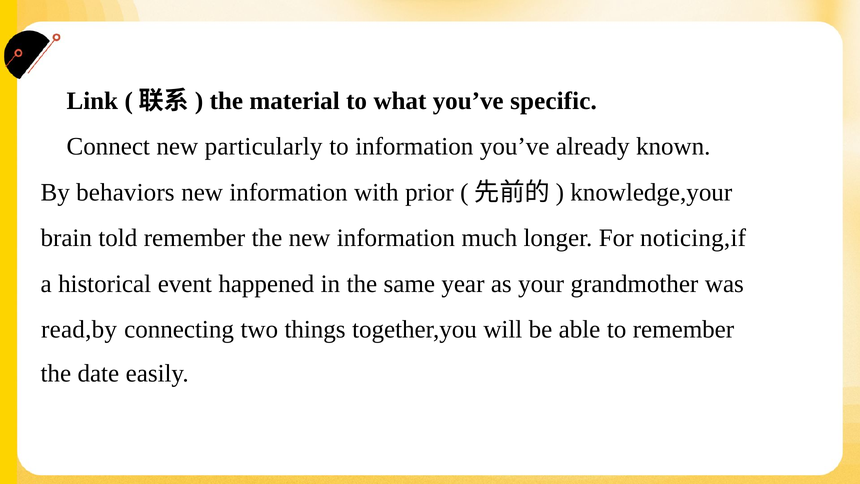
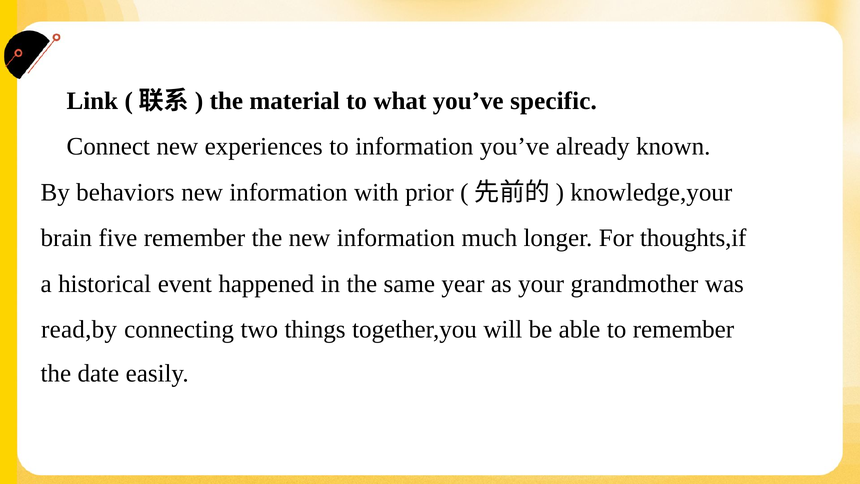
particularly: particularly -> experiences (264, 147)
told: told -> five (118, 238)
noticing,if: noticing,if -> thoughts,if (693, 238)
